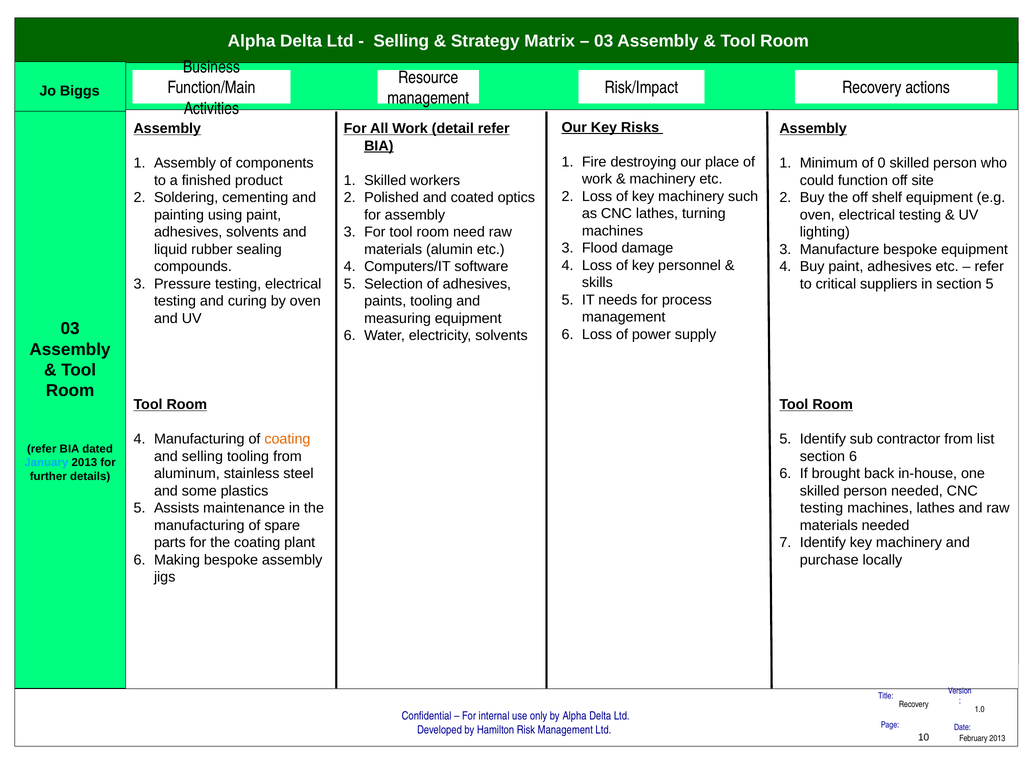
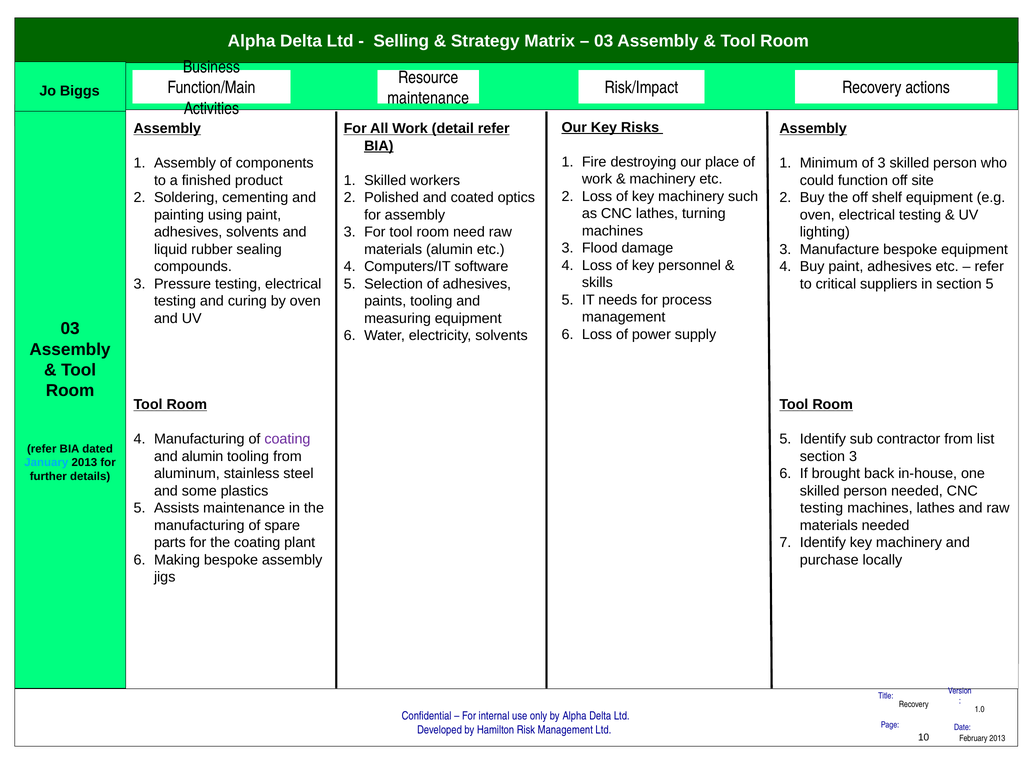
management: management -> maintenance (428, 98)
of 0: 0 -> 3 (882, 163)
coating colour: orange -> purple (287, 439)
and selling: selling -> alumin (203, 456)
section 6: 6 -> 3 (853, 456)
